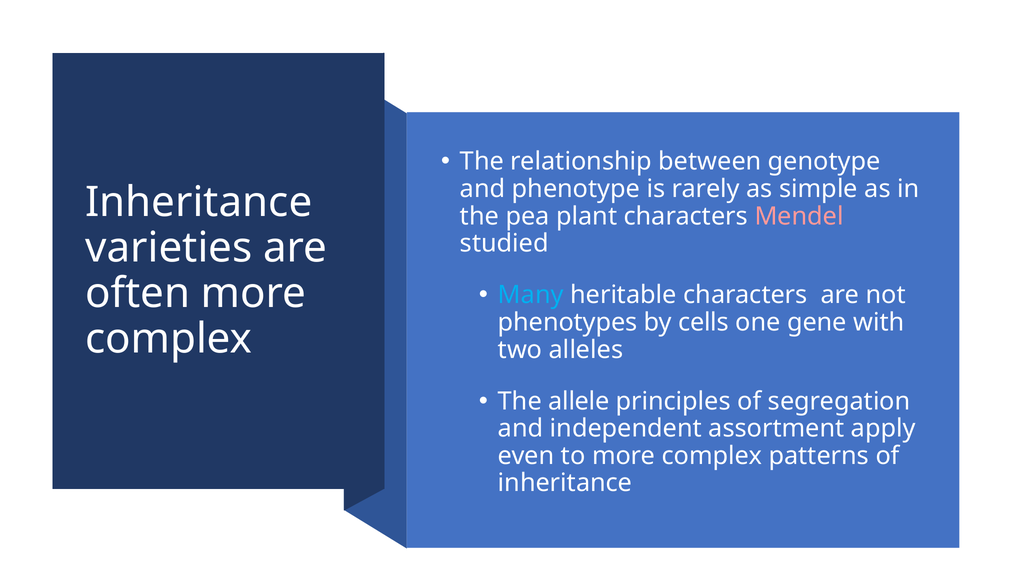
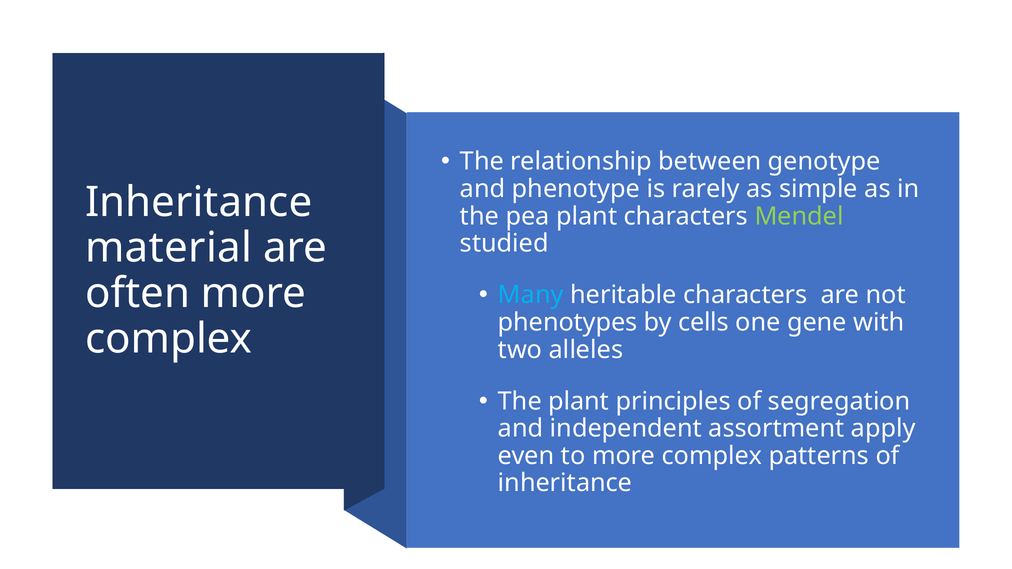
Mendel colour: pink -> light green (799, 216)
varieties: varieties -> material (169, 248)
The allele: allele -> plant (579, 401)
